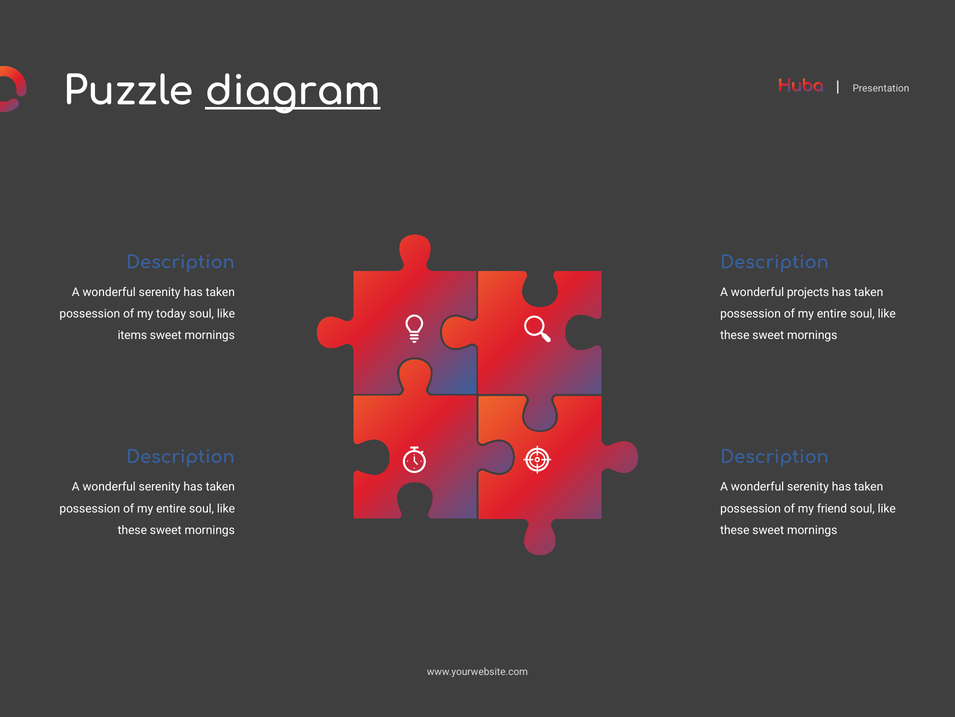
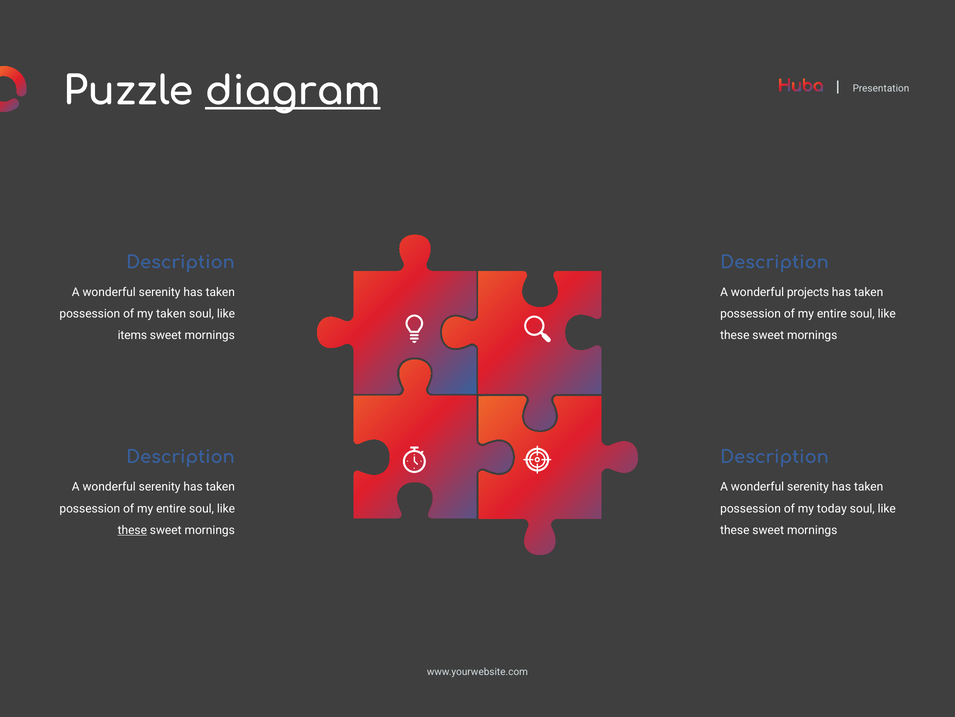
my today: today -> taken (171, 314)
friend: friend -> today (832, 508)
these underline: none -> present (132, 530)
